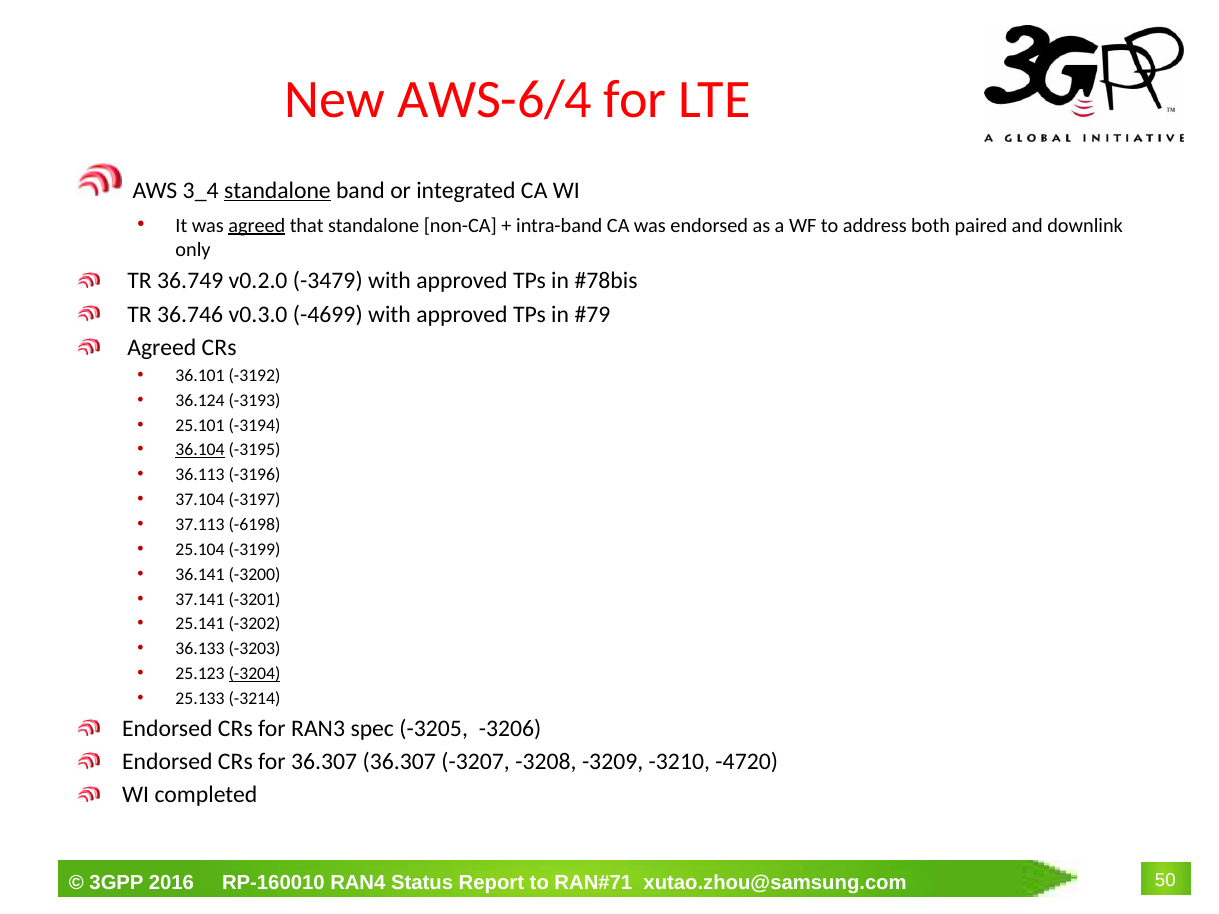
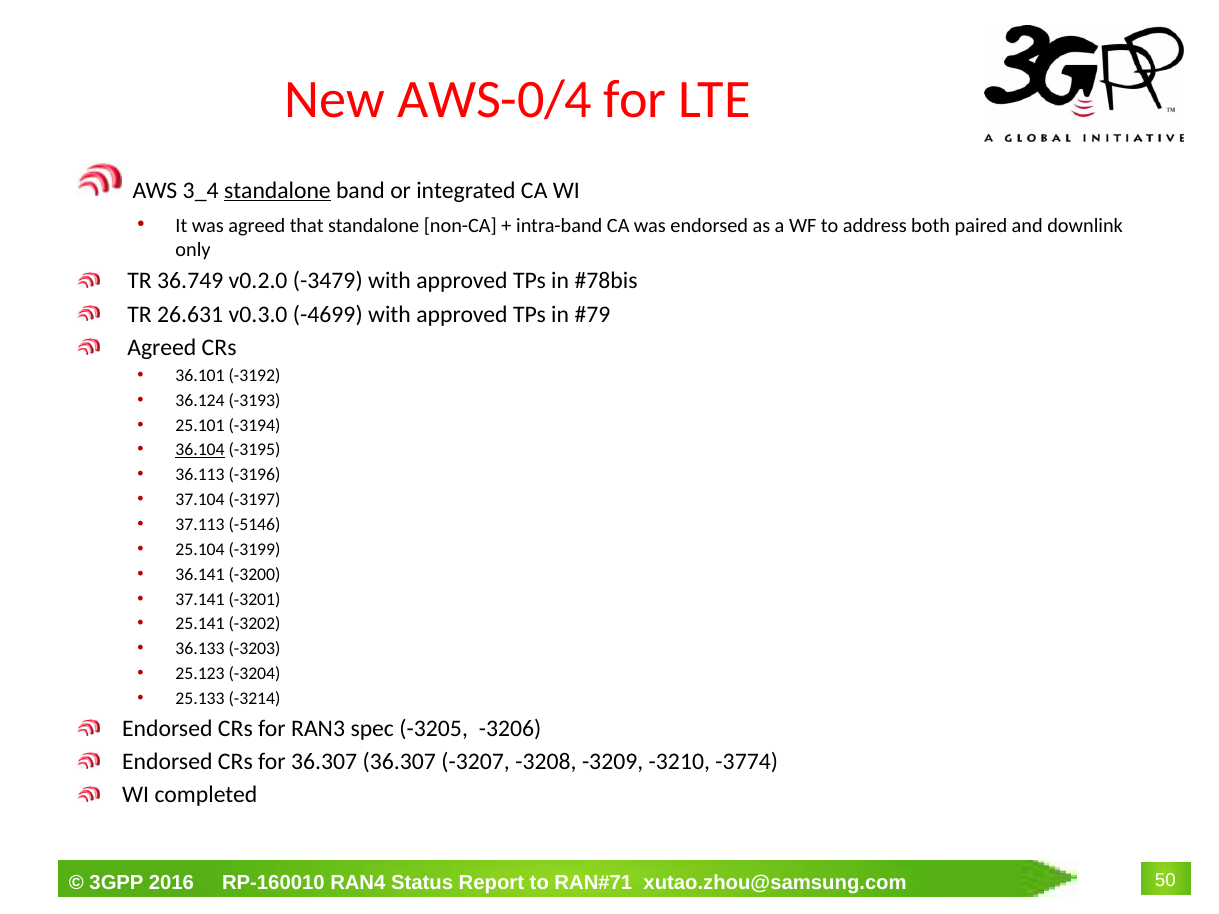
AWS-6/4: AWS-6/4 -> AWS-0/4 (495, 100)
agreed underline: present -> none (257, 225)
36.746: 36.746 -> 26.631 (190, 314)
-6198: -6198 -> -5146 (255, 525)
-3204 underline: present -> none (255, 674)
-4720: -4720 -> -3774 (747, 762)
